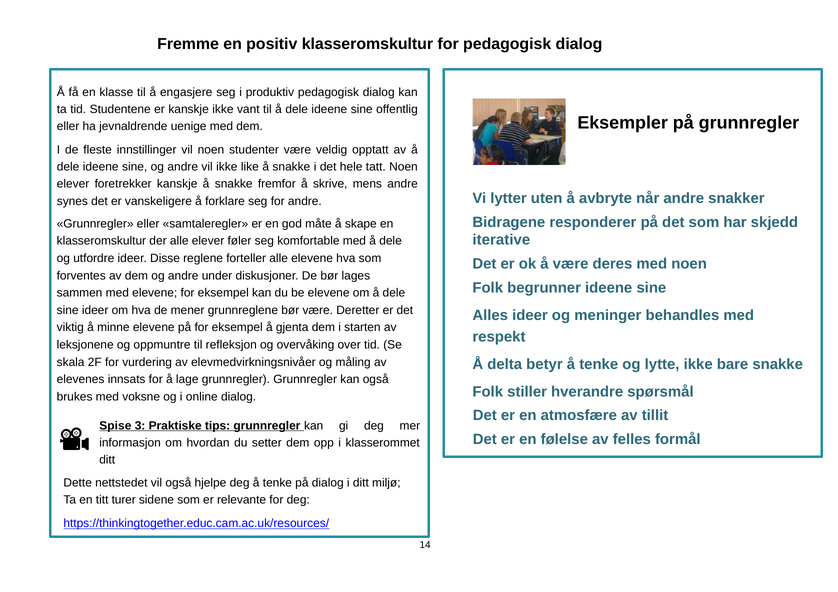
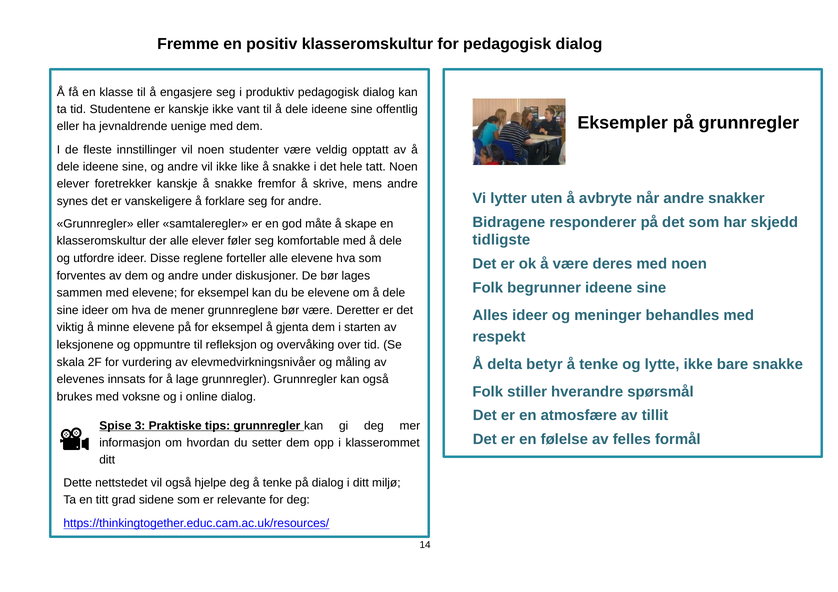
iterative: iterative -> tidligste (501, 240)
turer: turer -> grad (124, 501)
